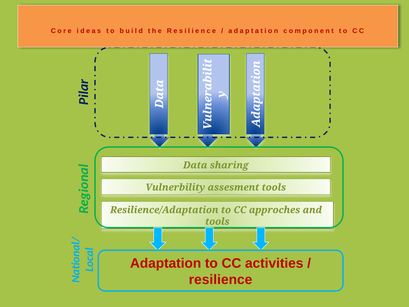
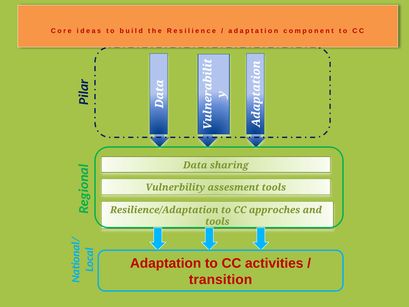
resilience: resilience -> transition (221, 280)
